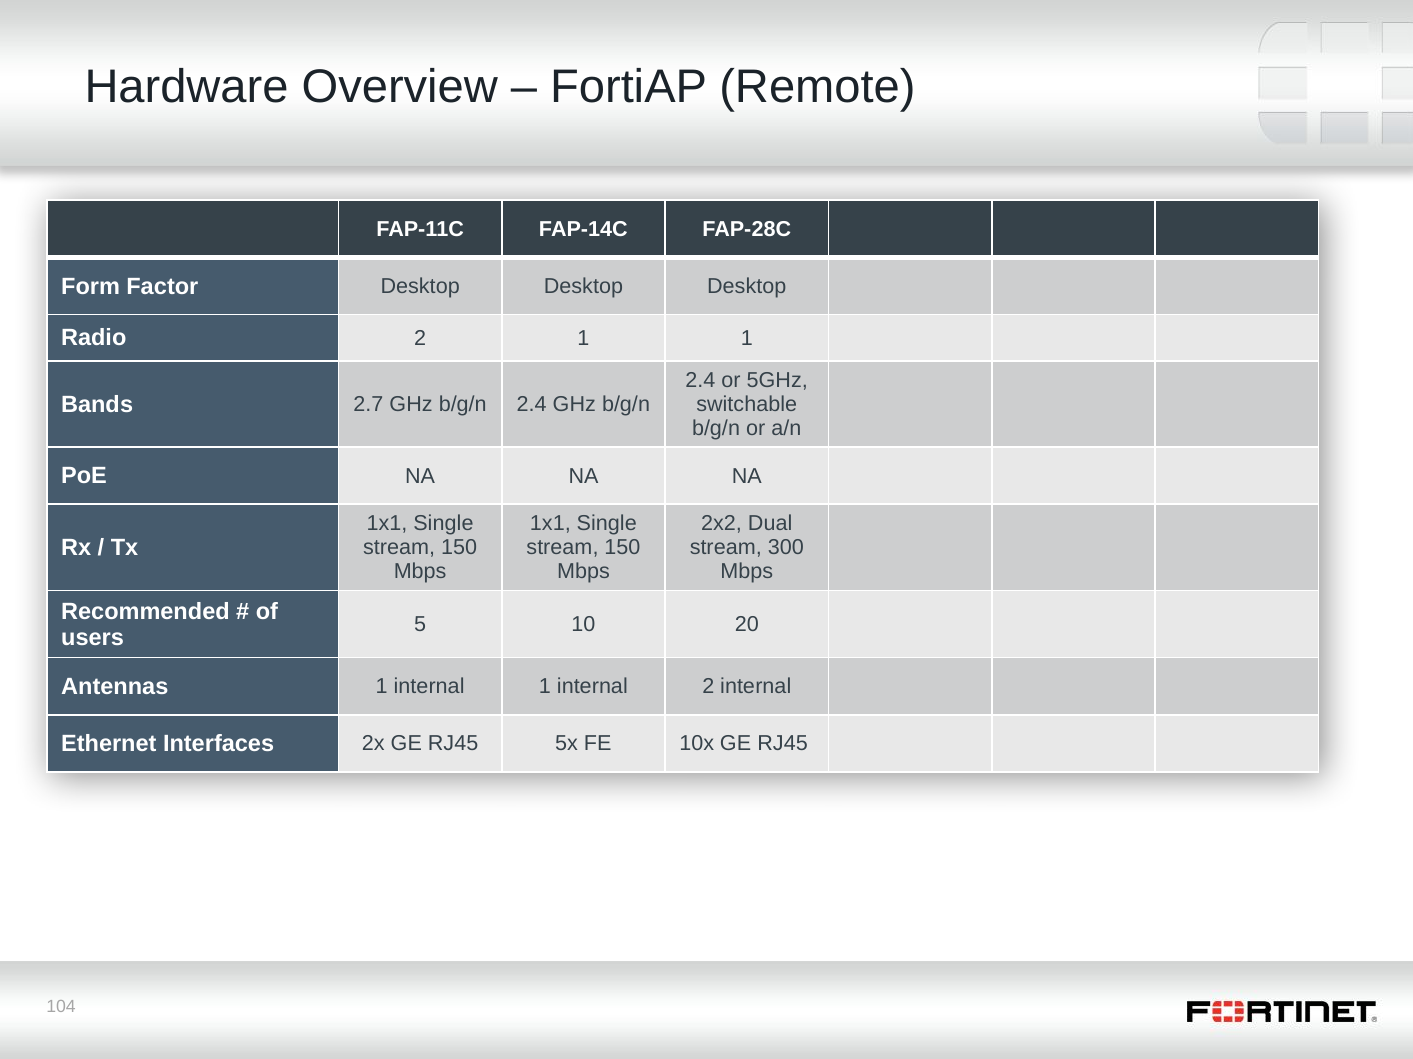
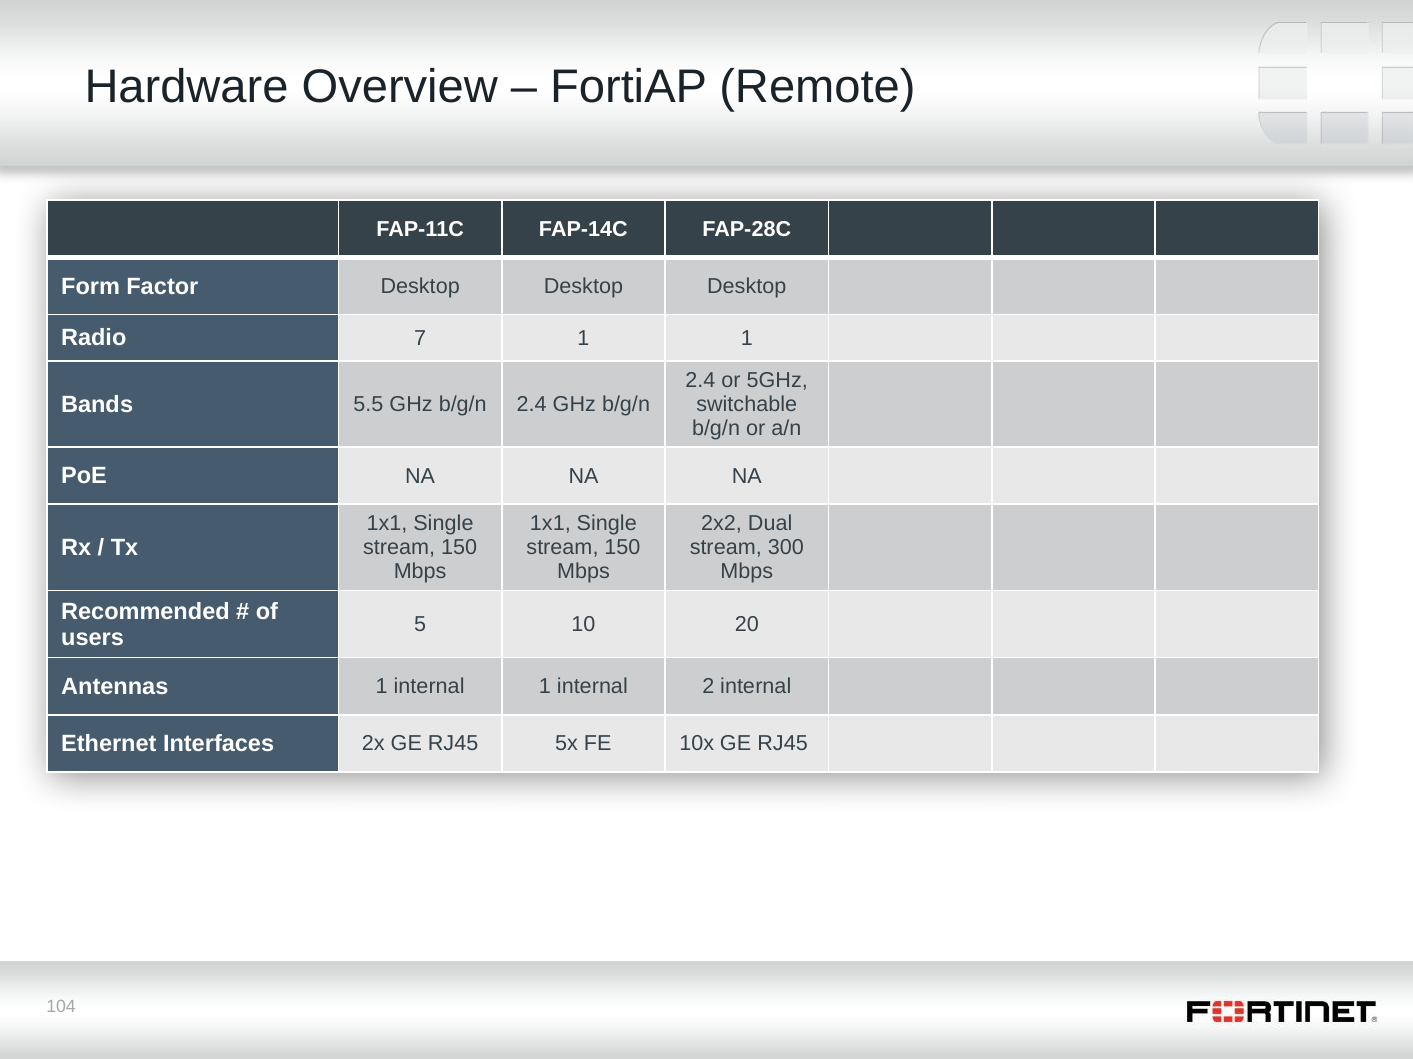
Radio 2: 2 -> 7 (420, 338)
2.7: 2.7 -> 5.5 (368, 405)
